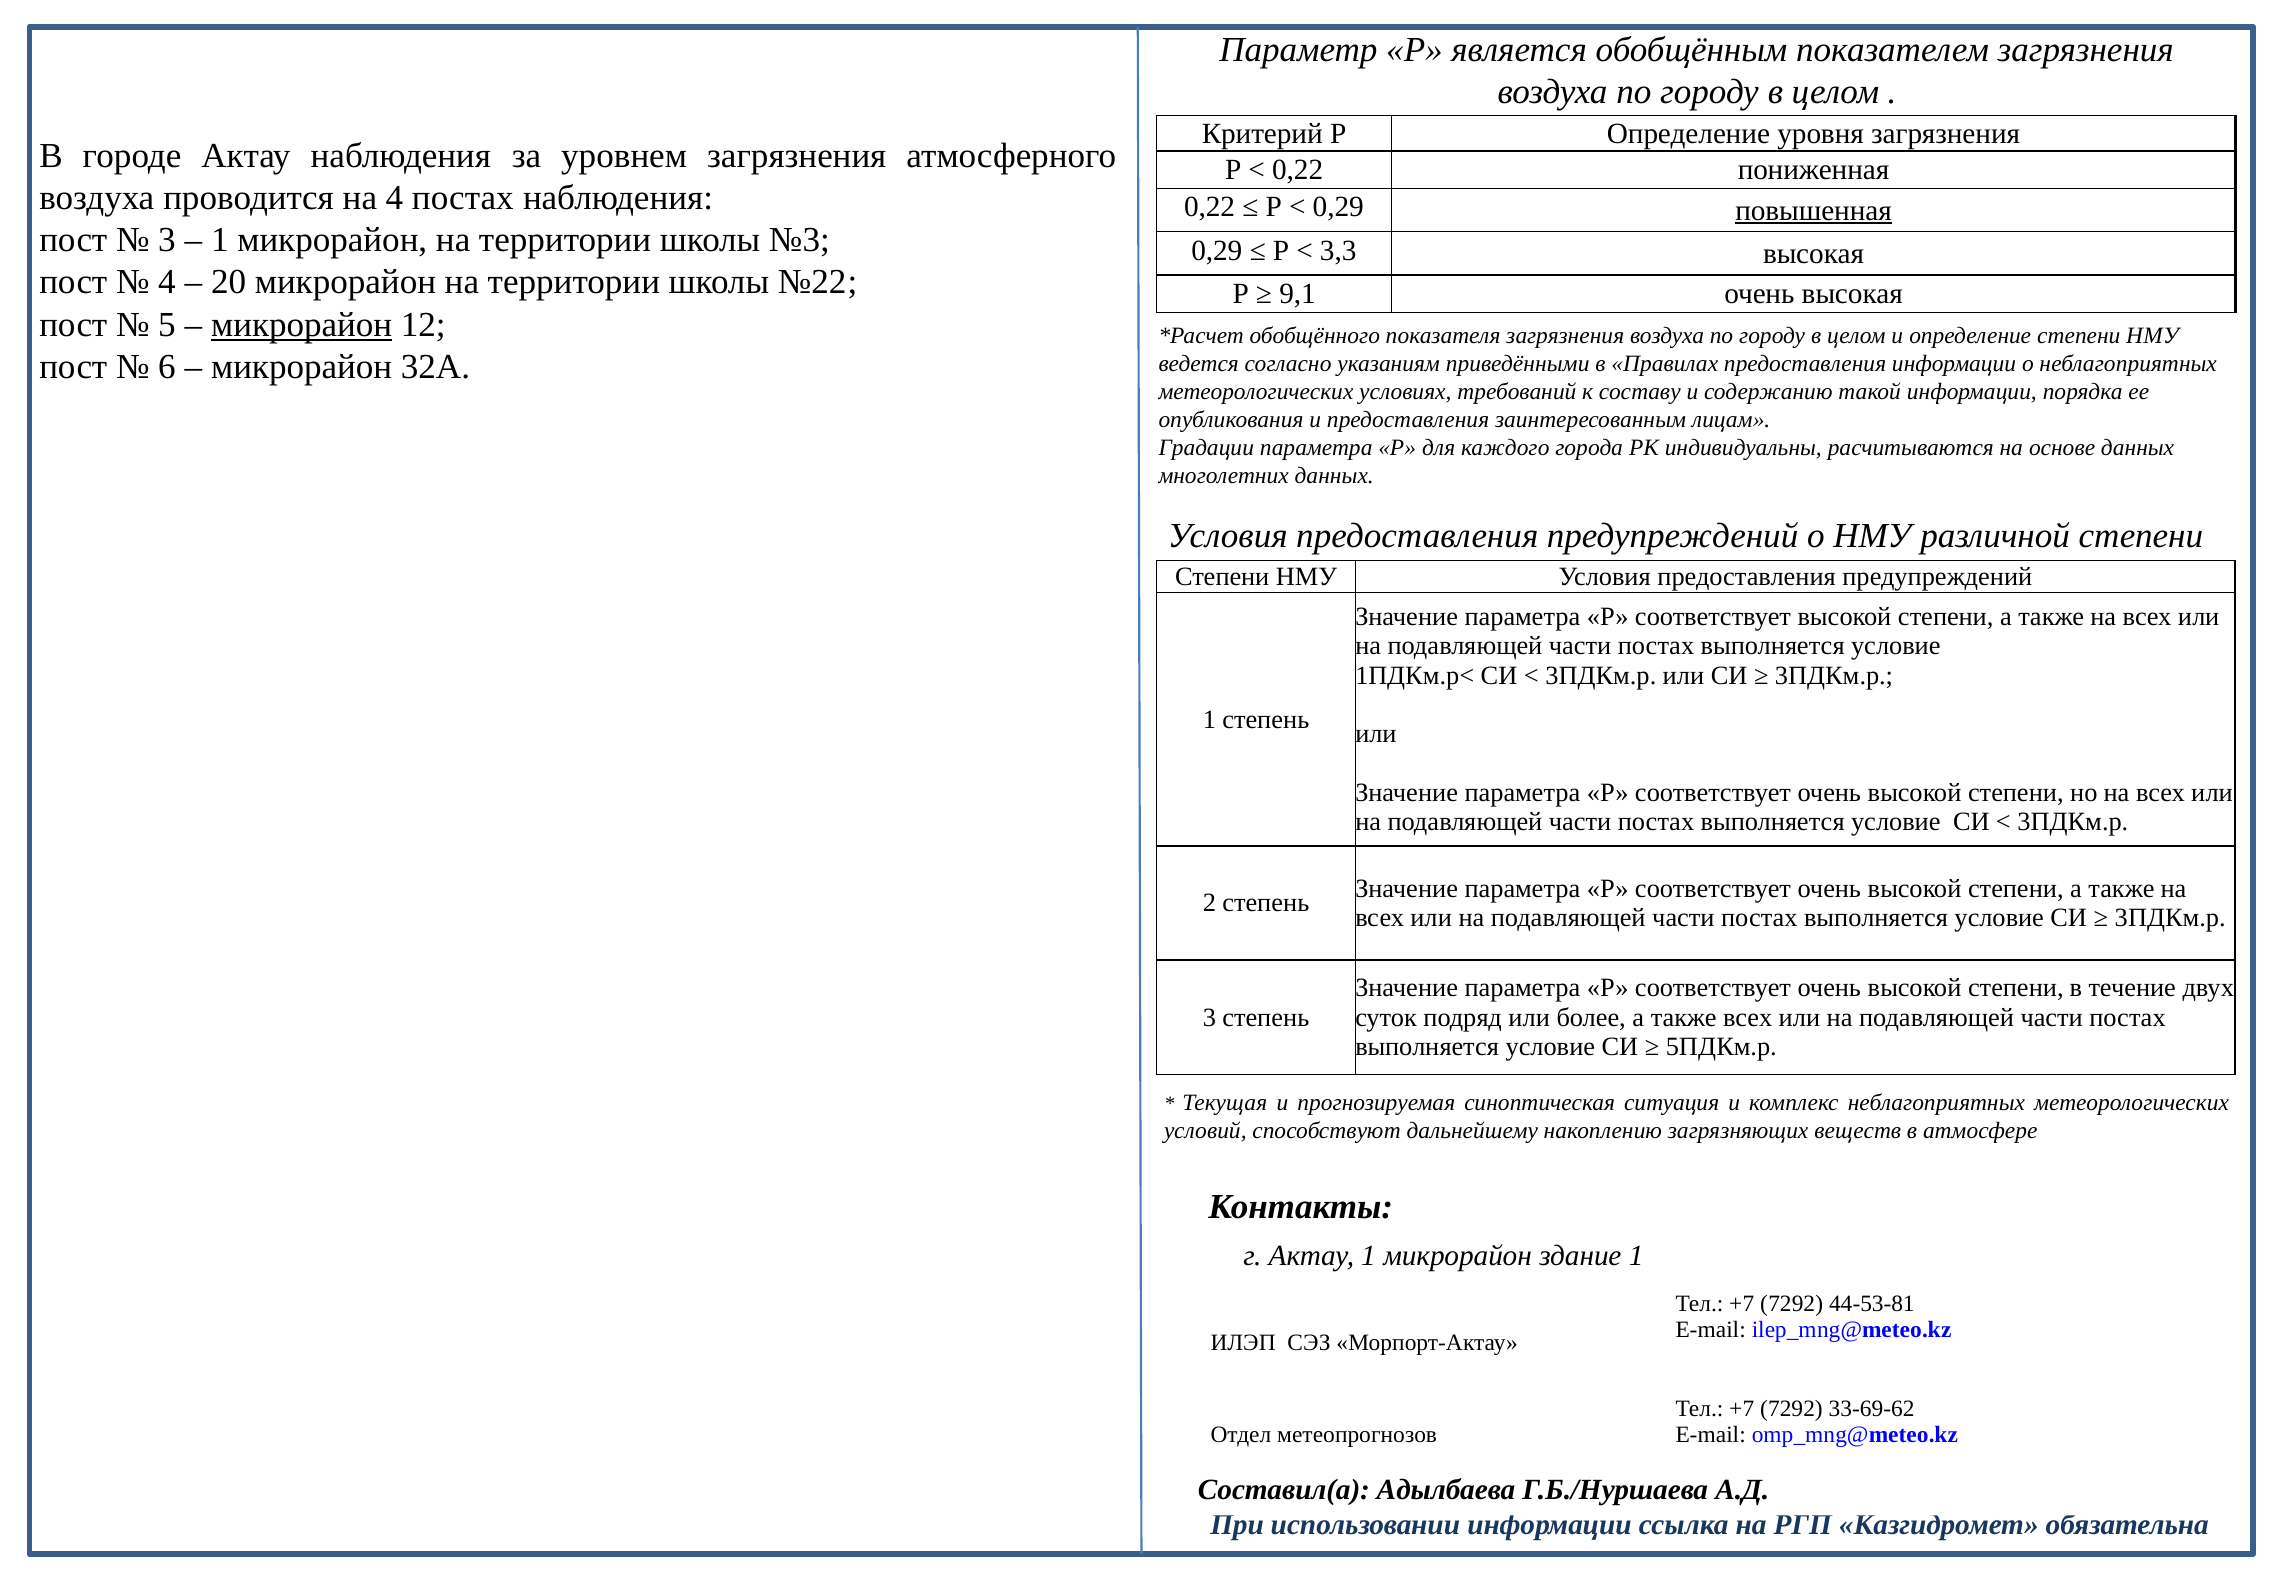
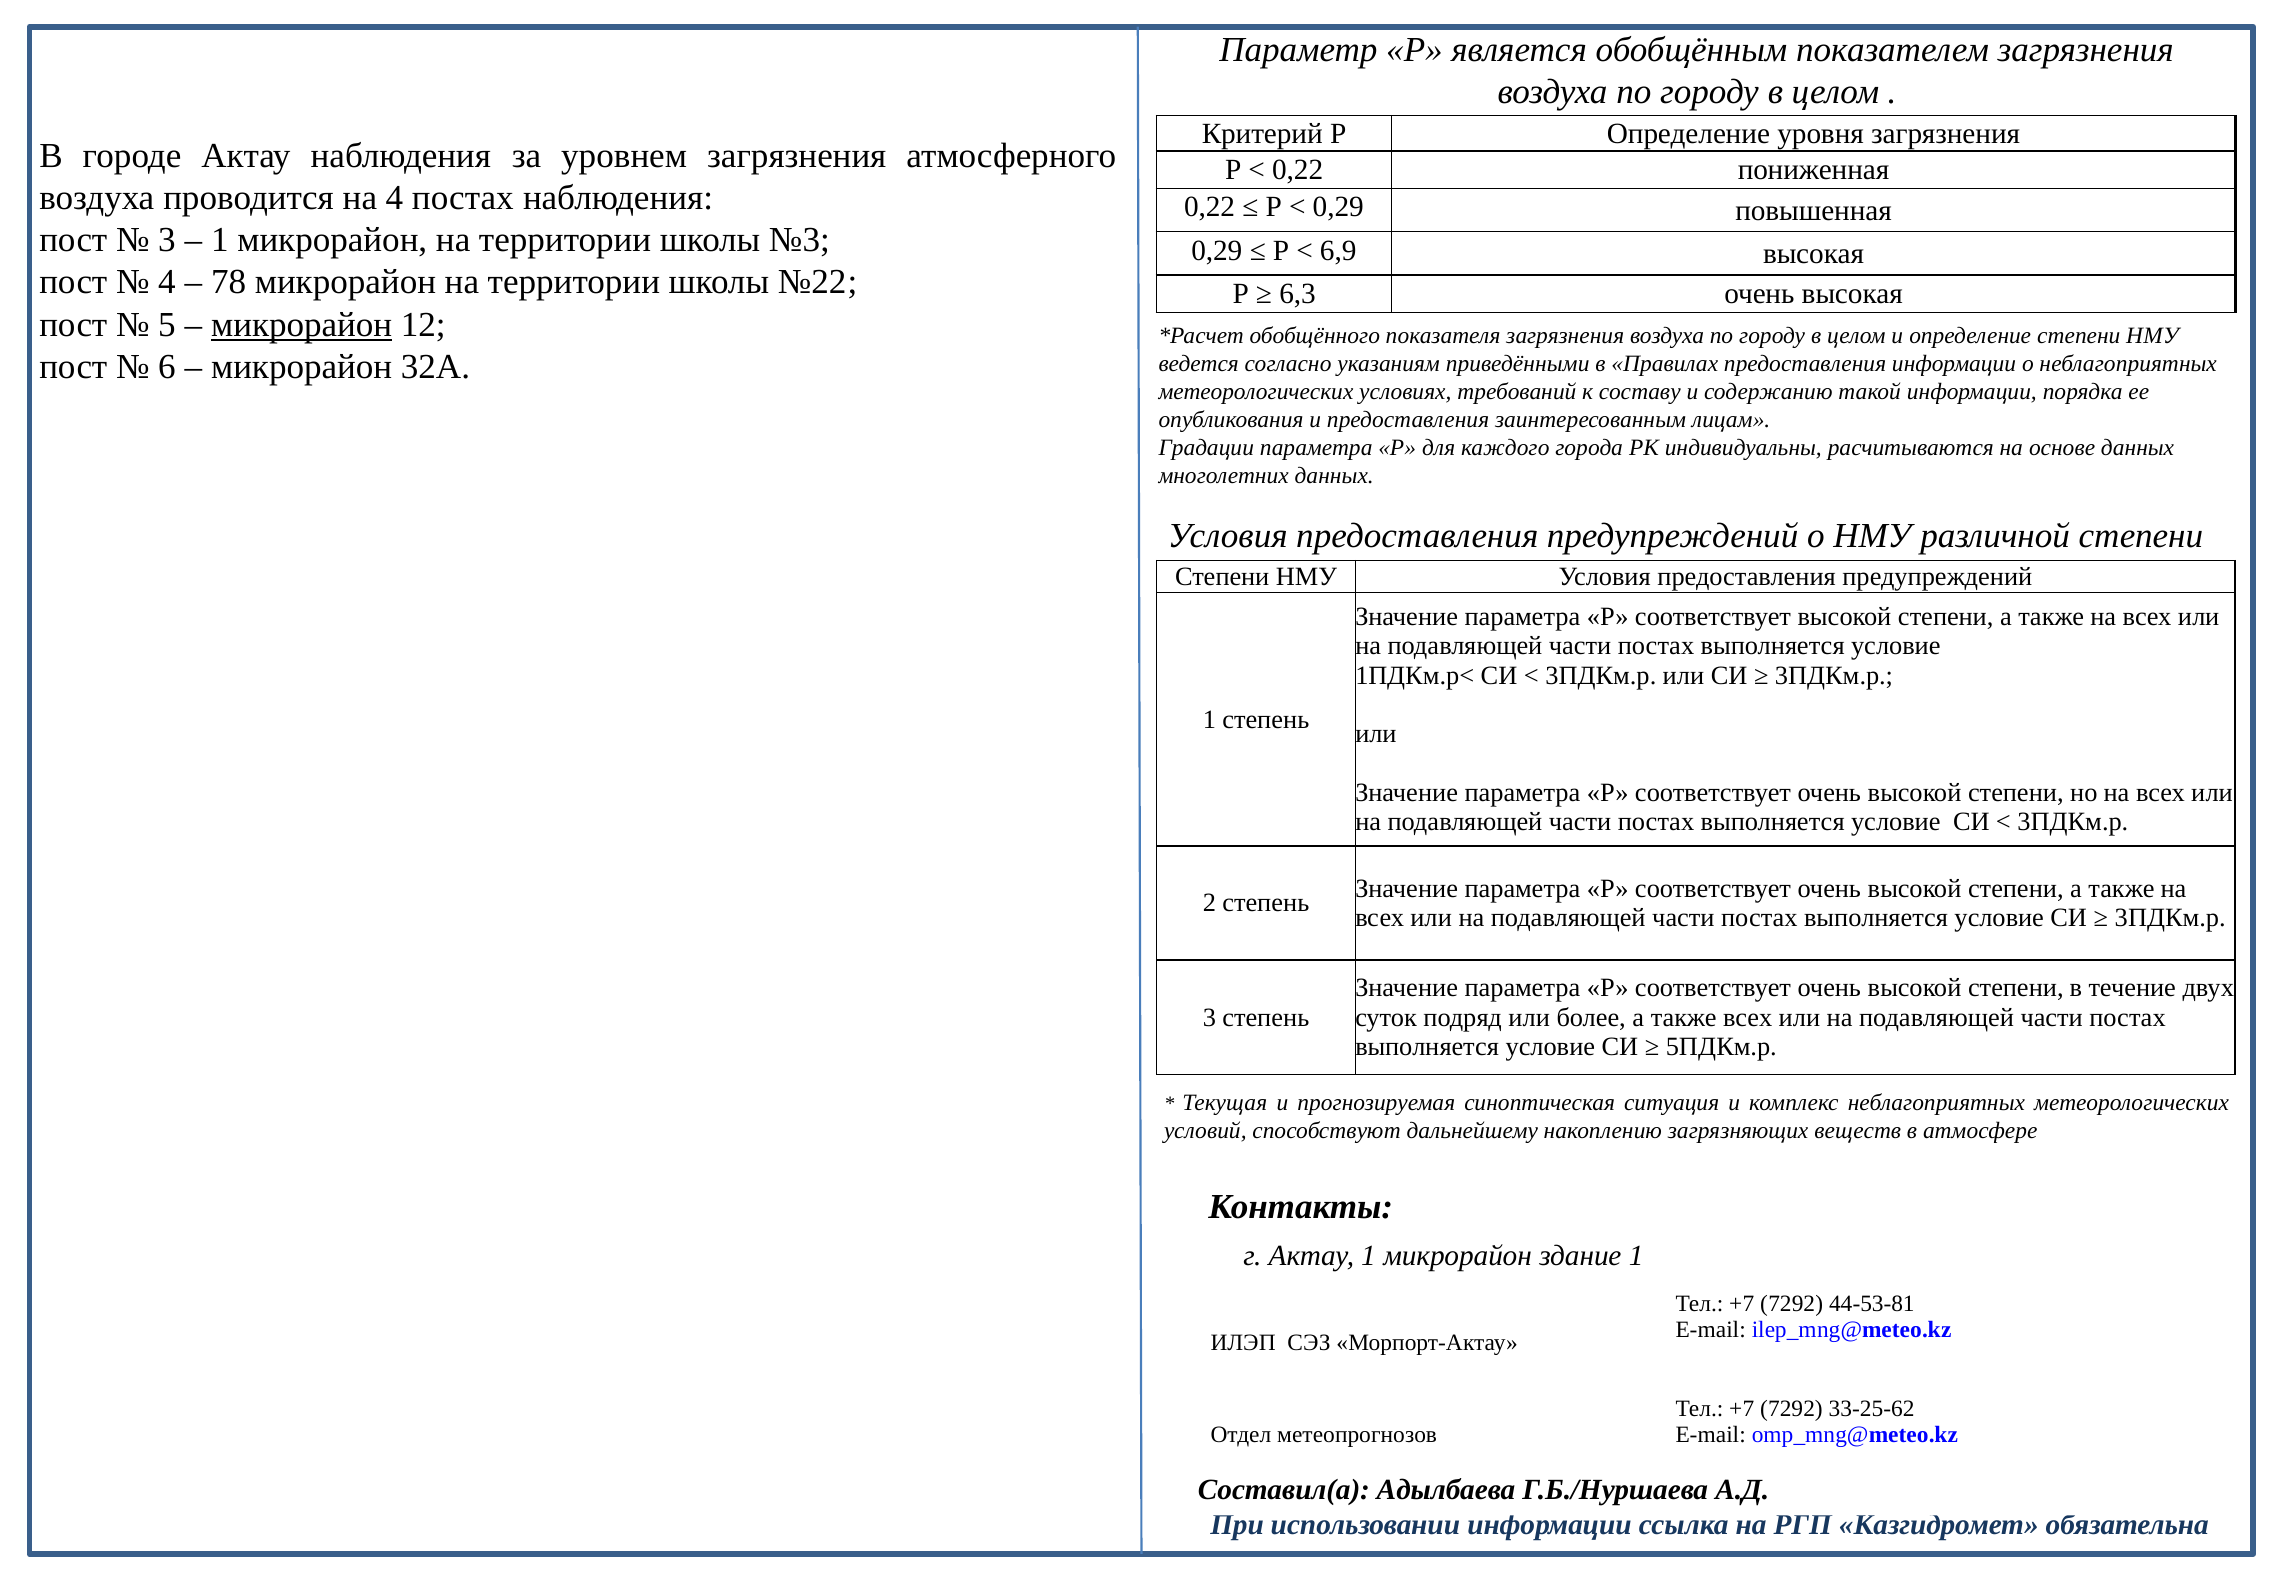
повышенная underline: present -> none (1814, 210)
3,3: 3,3 -> 6,9 (1338, 250)
20: 20 -> 78 (229, 282)
9,1: 9,1 -> 6,3 (1298, 293)
33-69-62: 33-69-62 -> 33-25-62 (1872, 1409)
